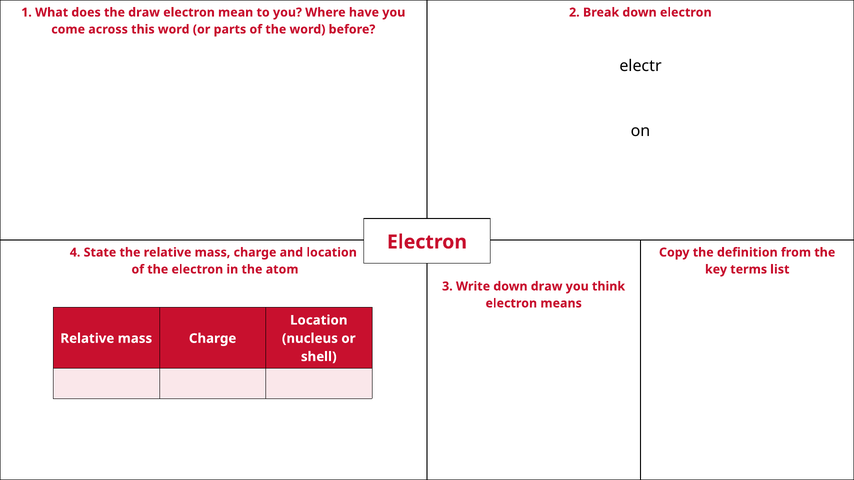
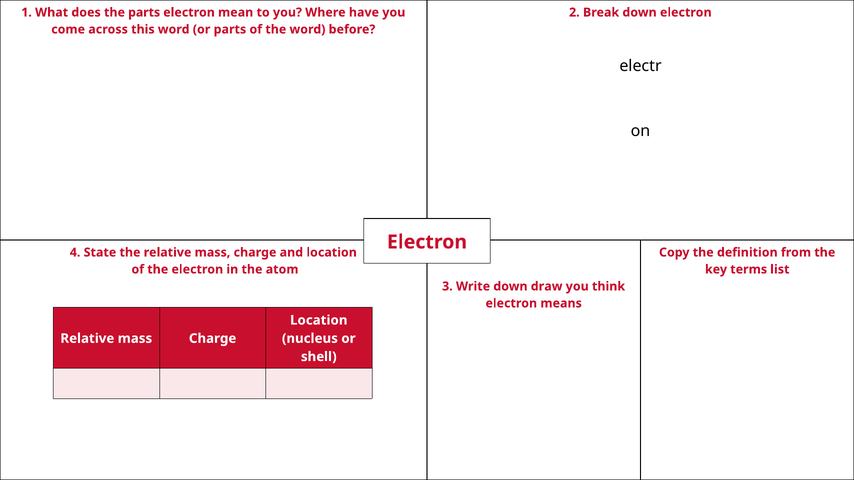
the draw: draw -> parts (144, 12)
